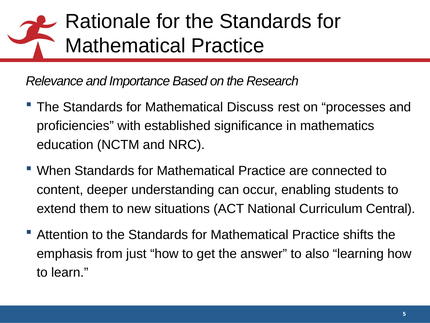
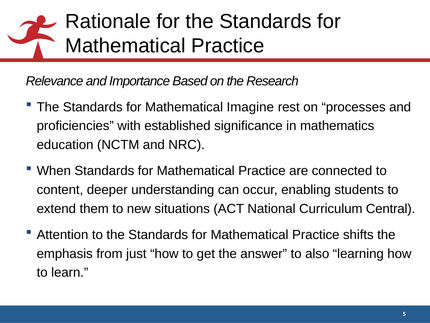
Discuss: Discuss -> Imagine (250, 107)
